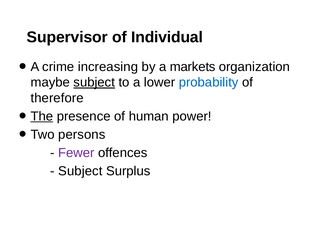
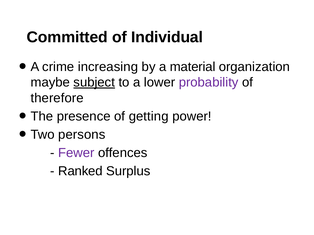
Supervisor: Supervisor -> Committed (67, 37)
markets: markets -> material (193, 67)
probability colour: blue -> purple (209, 83)
The underline: present -> none (42, 117)
human: human -> getting (149, 117)
Subject: Subject -> Ranked (80, 172)
